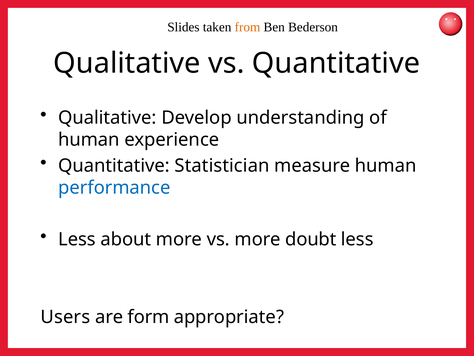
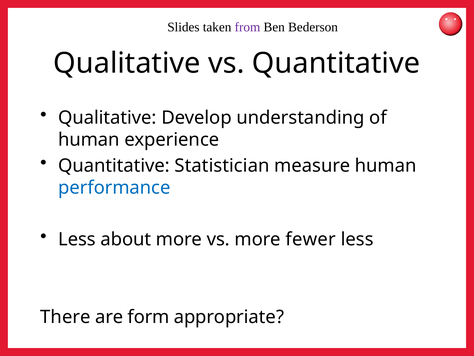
from colour: orange -> purple (247, 27)
doubt: doubt -> fewer (311, 239)
Users: Users -> There (65, 317)
